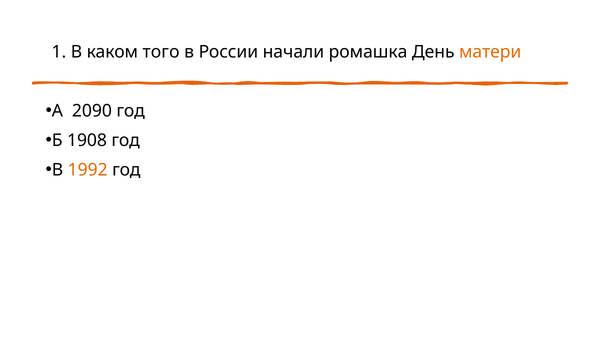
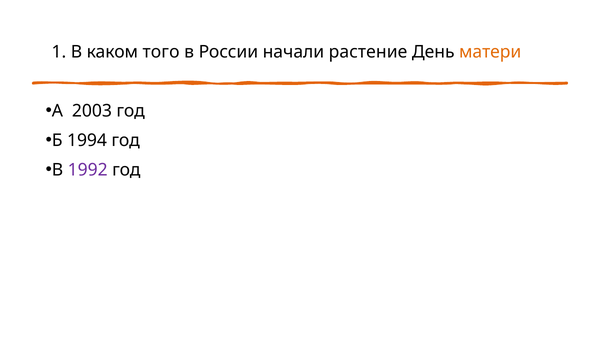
ромашка: ромашка -> растение (368, 52)
2090: 2090 -> 2003 (92, 111)
1908: 1908 -> 1994 (87, 140)
1992 colour: orange -> purple (88, 170)
